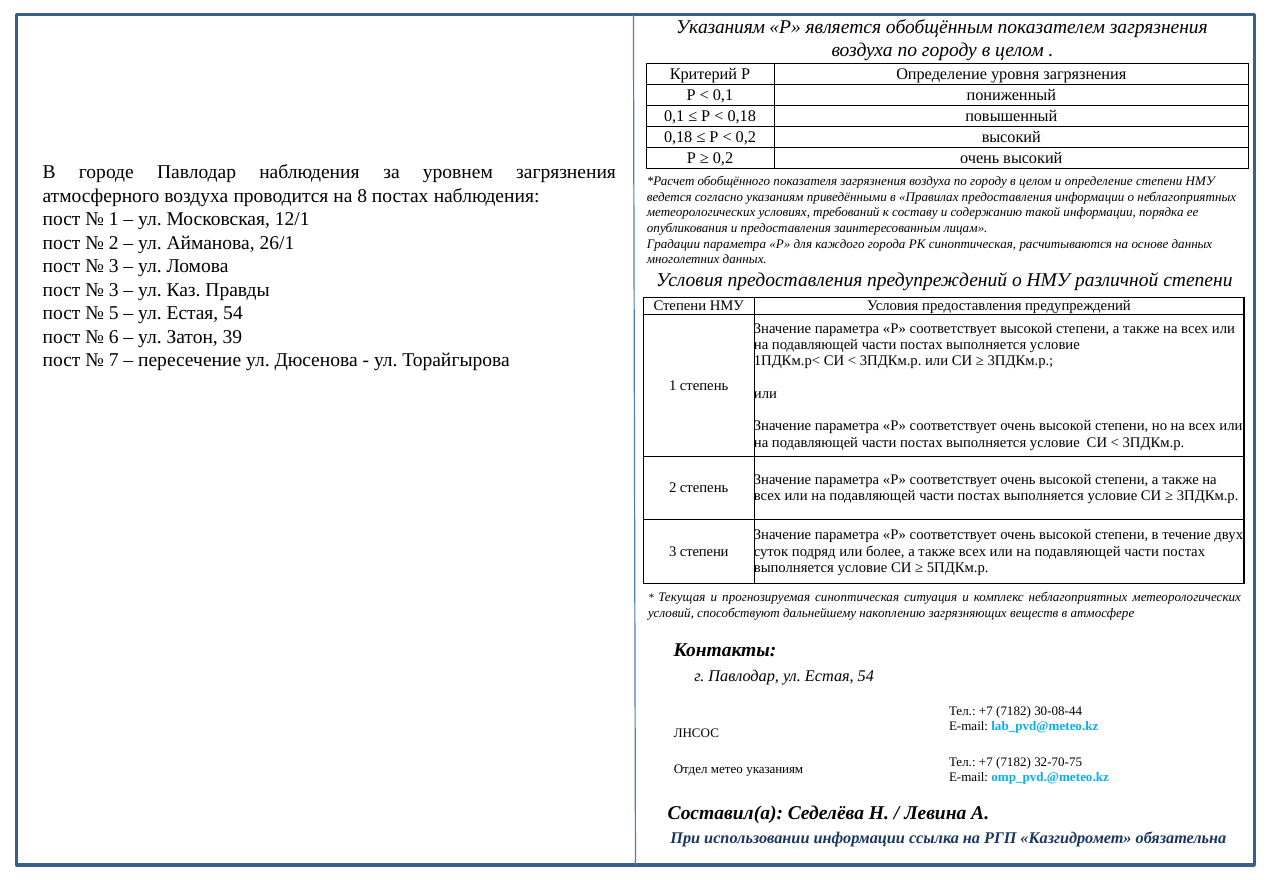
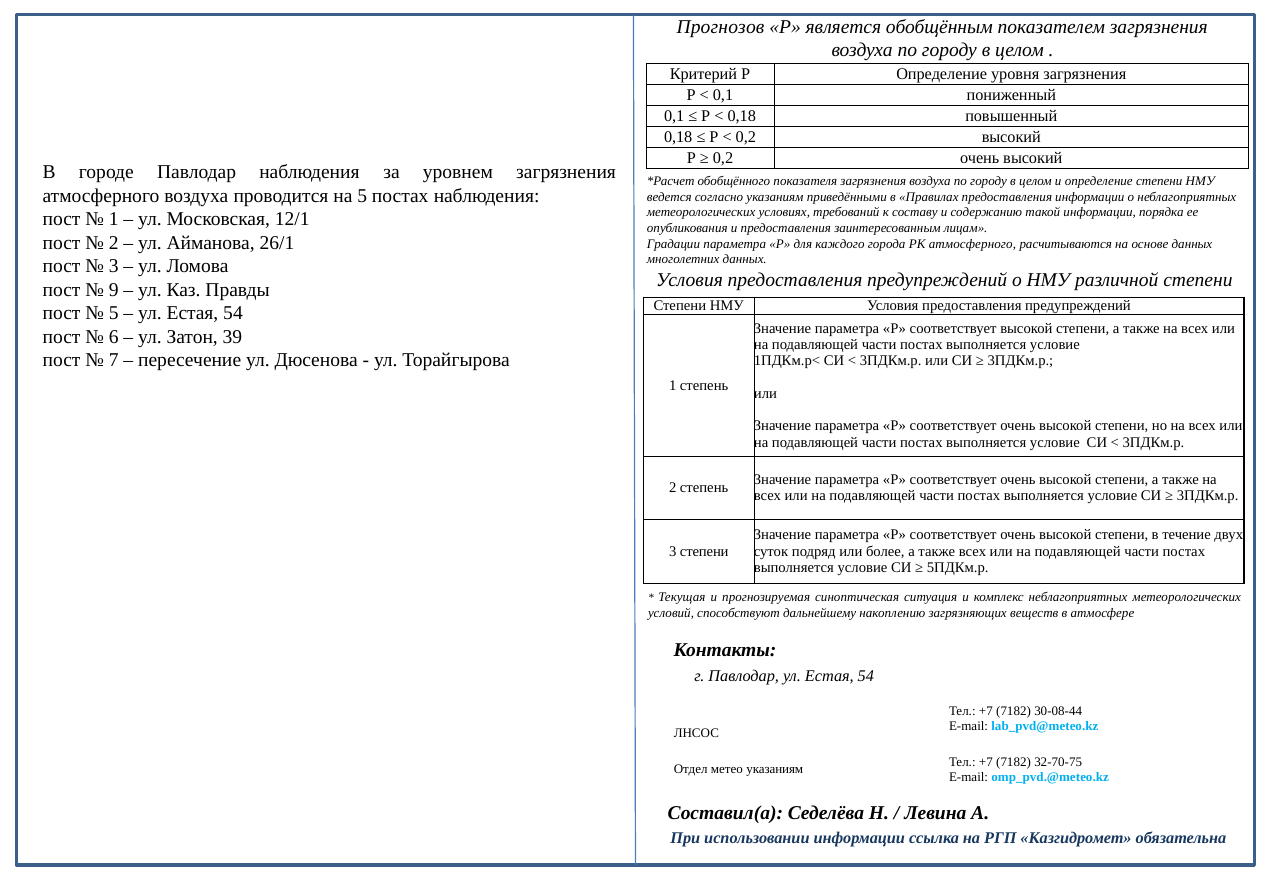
Указаниям: Указаниям -> Прогнозов (720, 27)
на 8: 8 -> 5 (362, 196)
РК синоптическая: синоптическая -> атмосферного (972, 244)
3: 3 -> 9 (114, 290)
